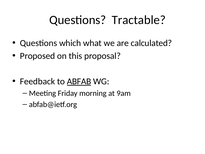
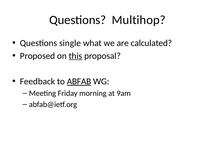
Tractable: Tractable -> Multihop (139, 20)
which: which -> single (70, 43)
this underline: none -> present (75, 56)
